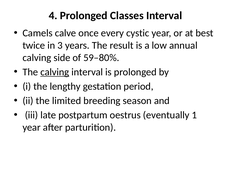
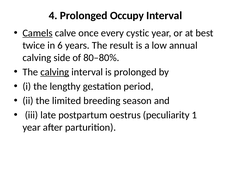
Classes: Classes -> Occupy (127, 16)
Camels underline: none -> present (38, 33)
3: 3 -> 6 (60, 45)
59–80%: 59–80% -> 80–80% (101, 58)
eventually: eventually -> peculiarity (166, 115)
